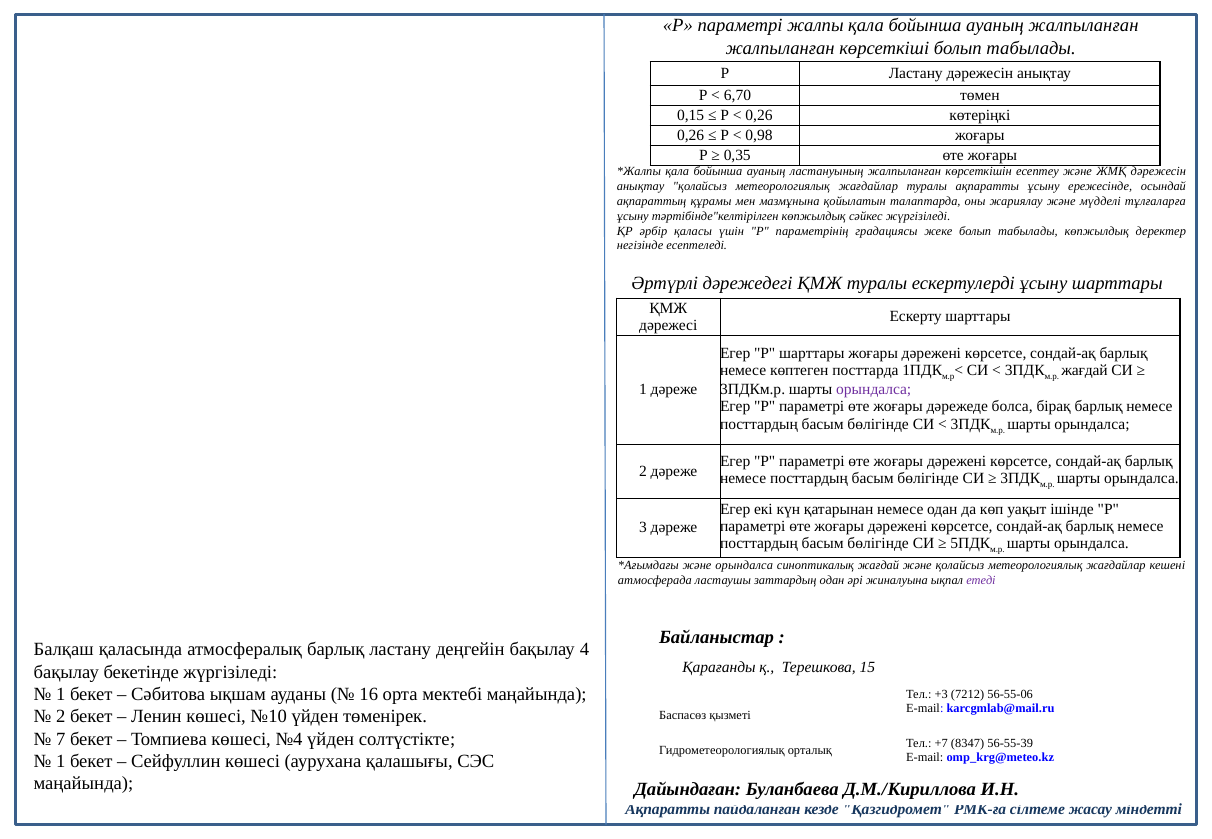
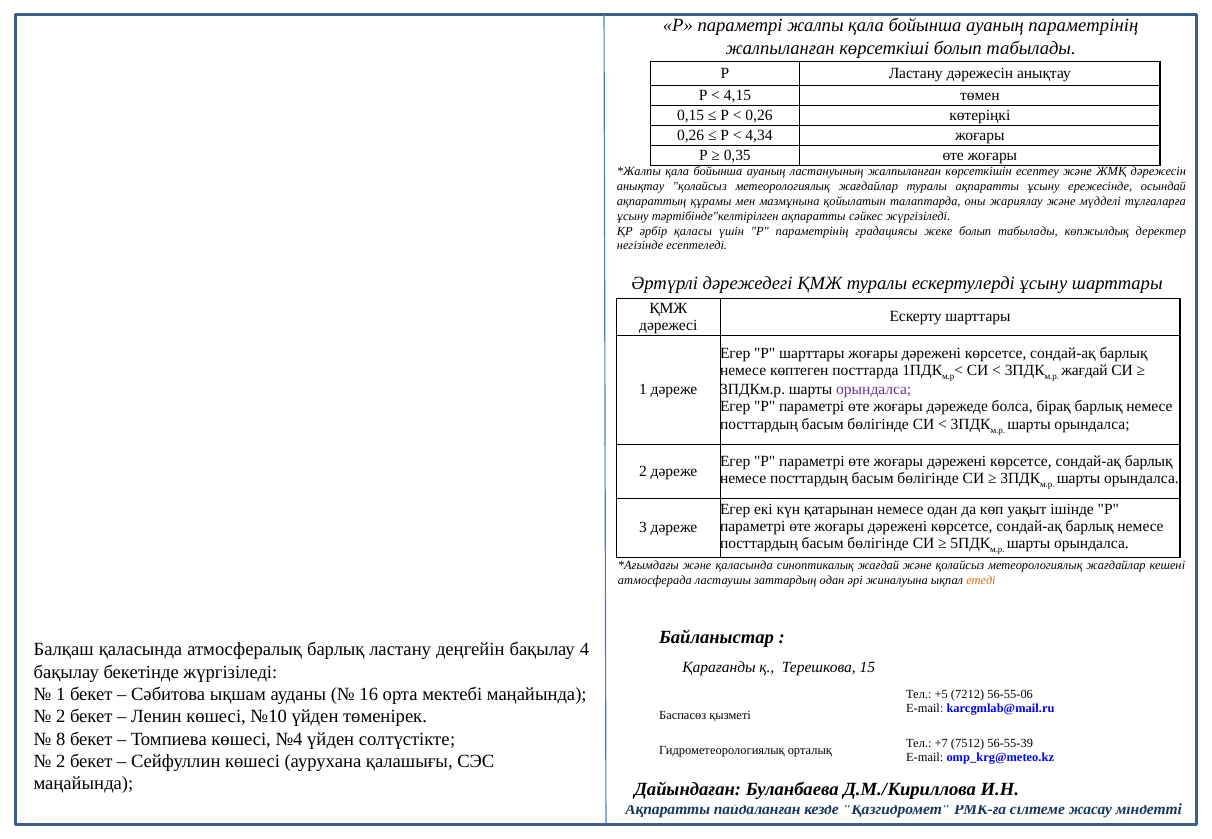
ауаның жалпыланған: жалпыланған -> параметрінің (1083, 26)
6,70: 6,70 -> 4,15 (737, 96)
0,98: 0,98 -> 4,34 (759, 136)
тәртібінде"келтірілген көпжылдық: көпжылдық -> ақпаратты (814, 216)
және орындалса: орындалса -> қаласында (744, 566)
етеді colour: purple -> orange (981, 581)
+3: +3 -> +5 (941, 695)
7: 7 -> 8 (61, 739)
8347: 8347 -> 7512 (968, 743)
1: 1 -> 2 (61, 762)
